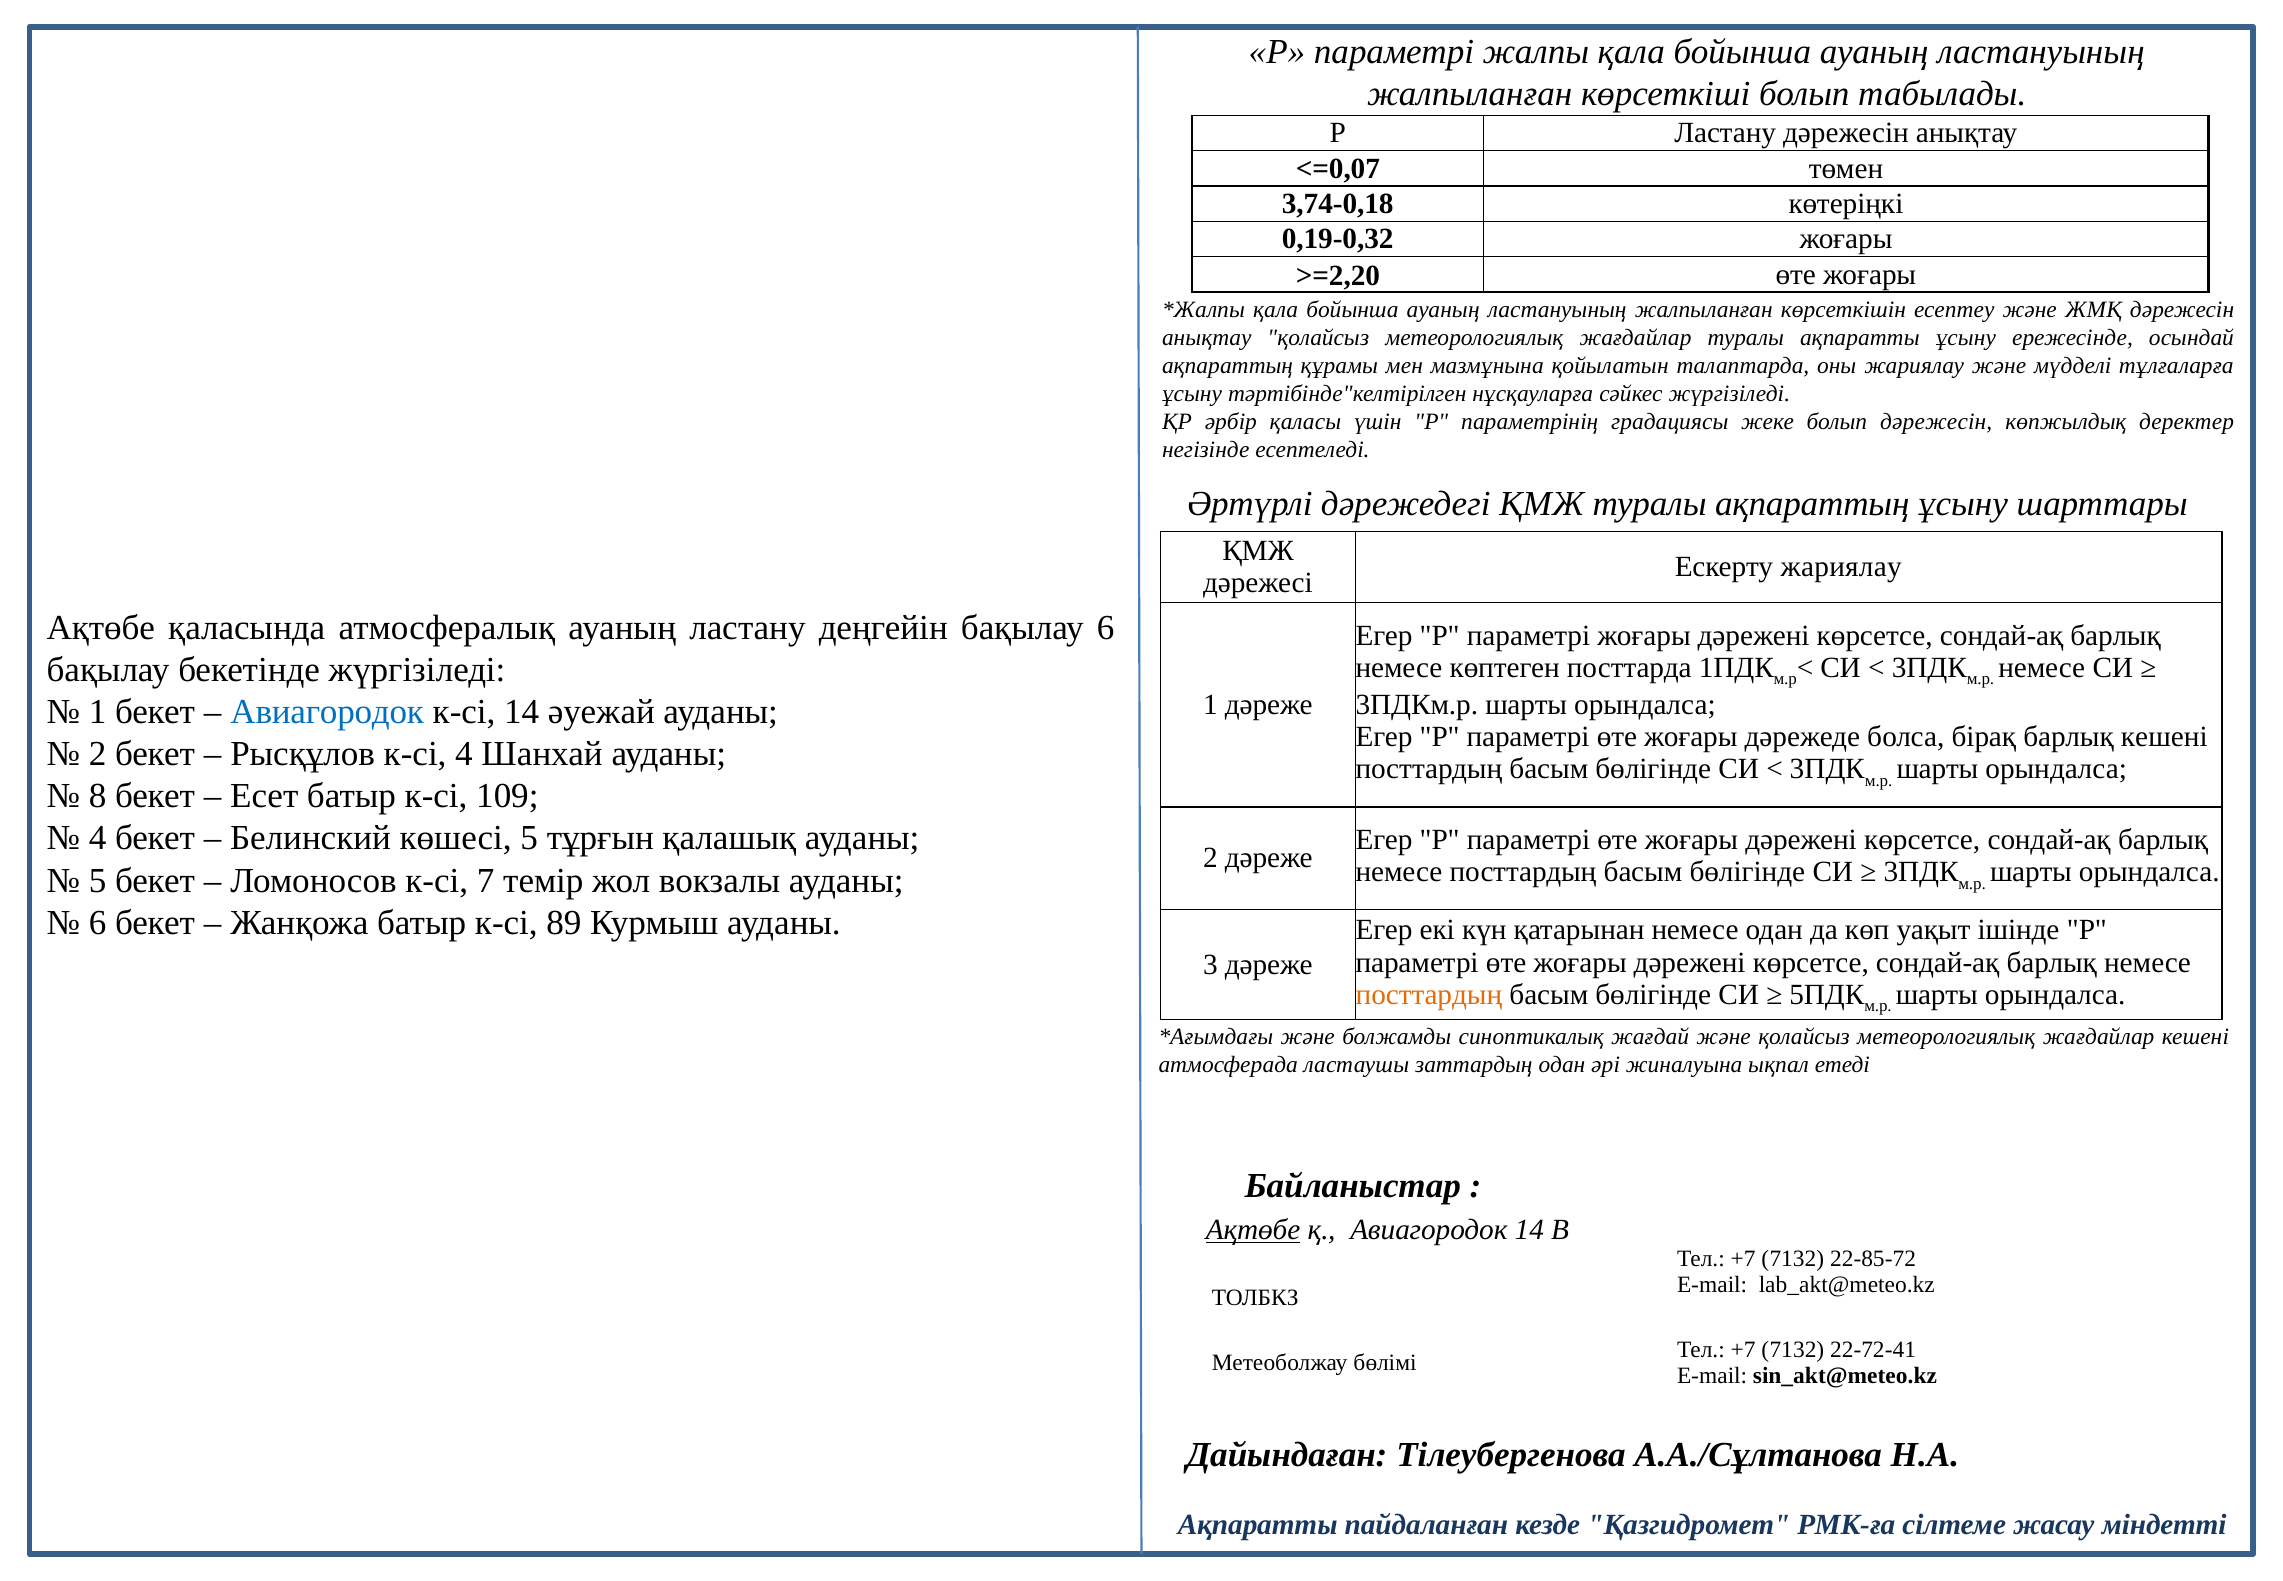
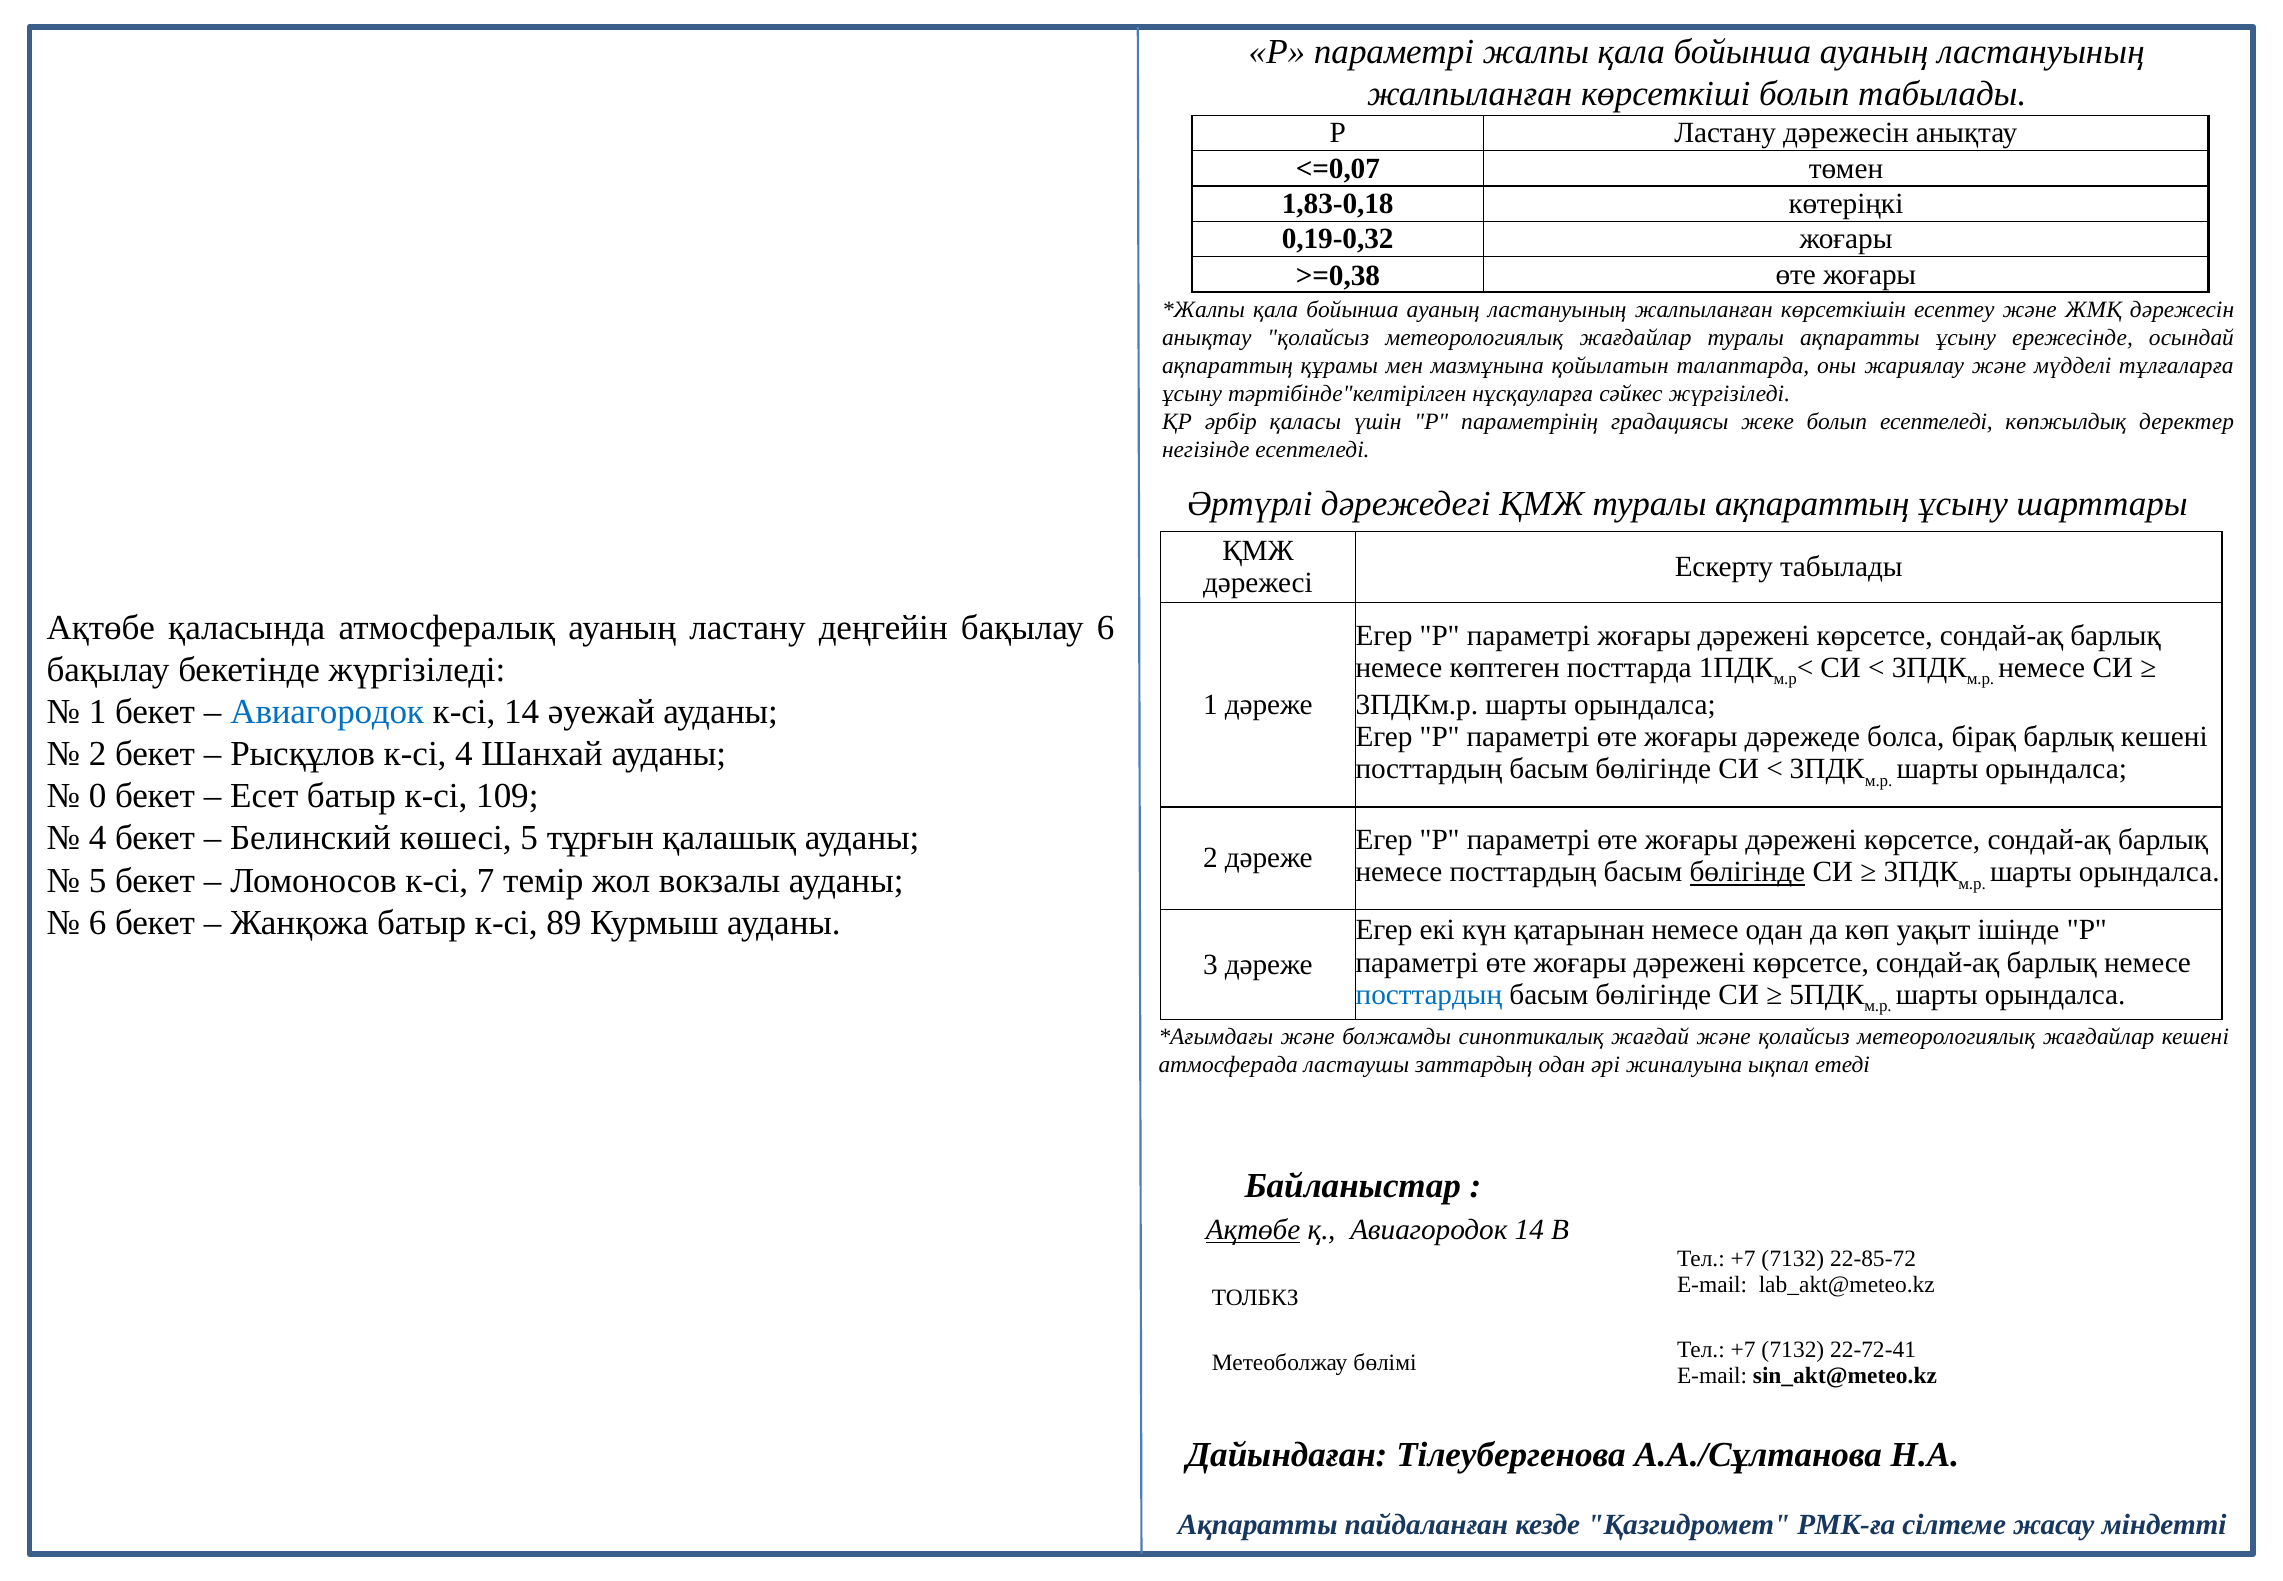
3,74-0,18: 3,74-0,18 -> 1,83-0,18 (1338, 204)
>=2,20: >=2,20 -> >=0,38 (1338, 276)
болып дәрежесін: дәрежесін -> есептеледі (1936, 422)
Ескерту жариялау: жариялау -> табылады (1841, 567)
8: 8 -> 0 (98, 796)
бөлігінде underline: none -> present (1747, 872)
посттардың colour: orange -> blue (1429, 994)
